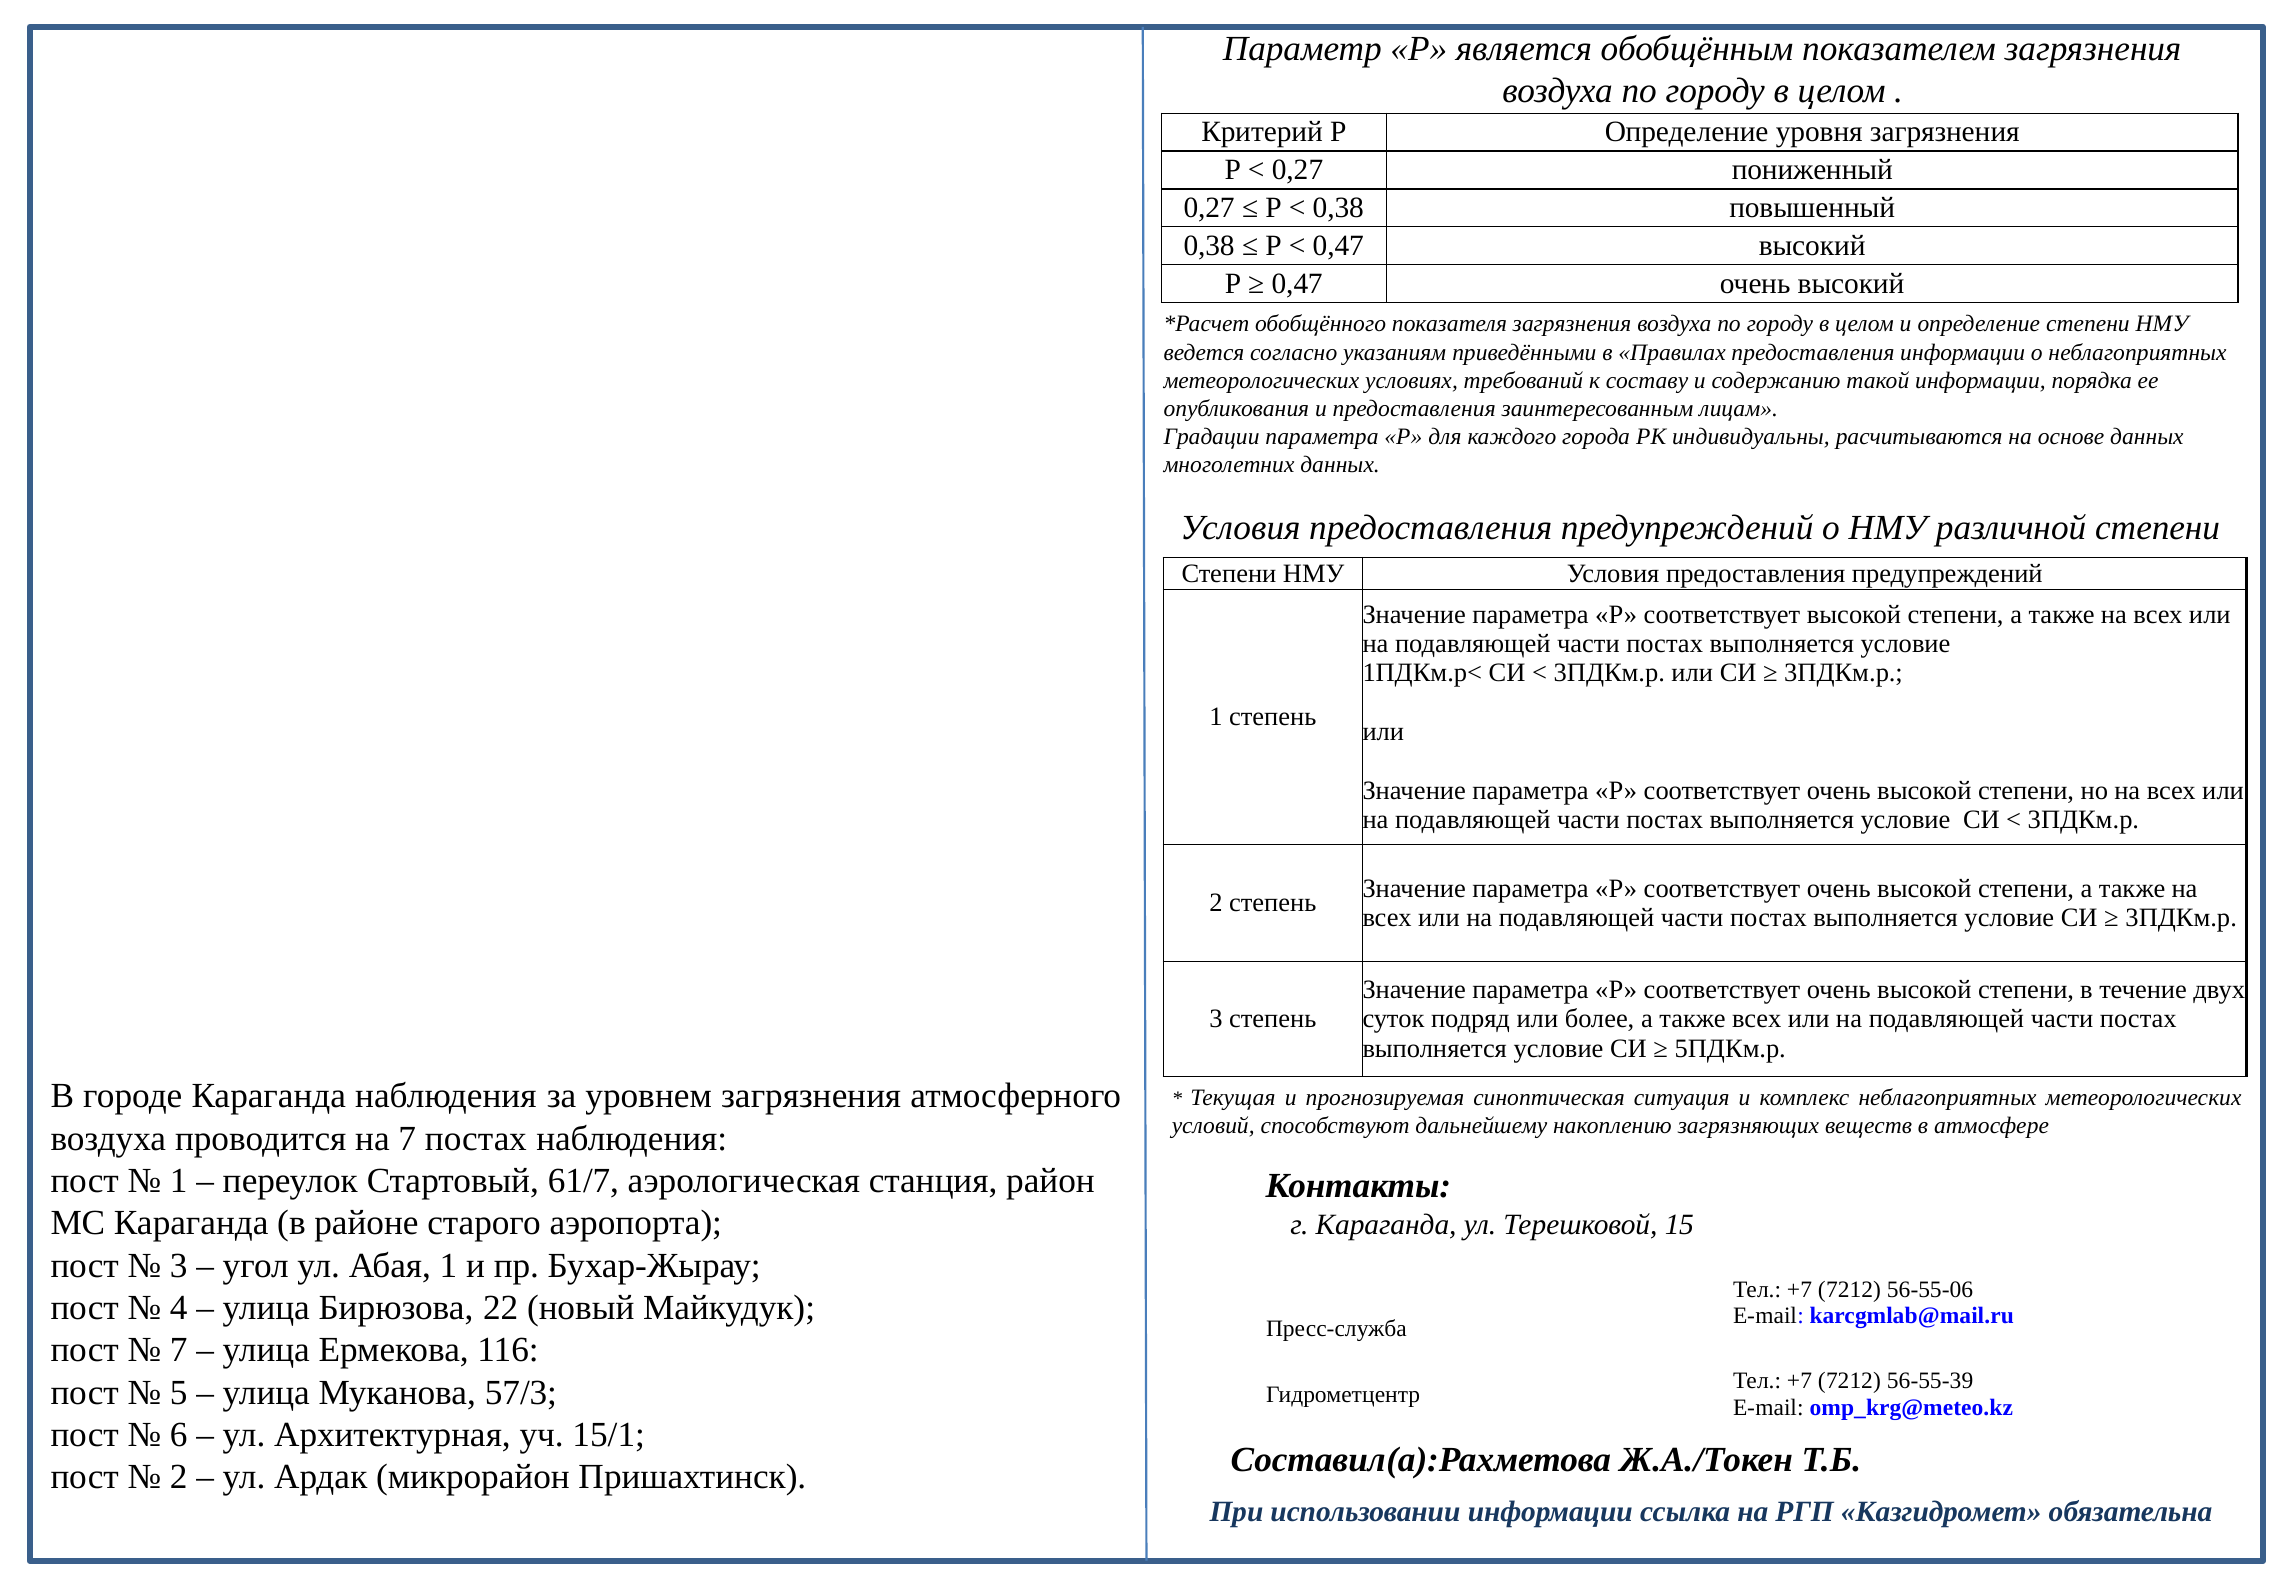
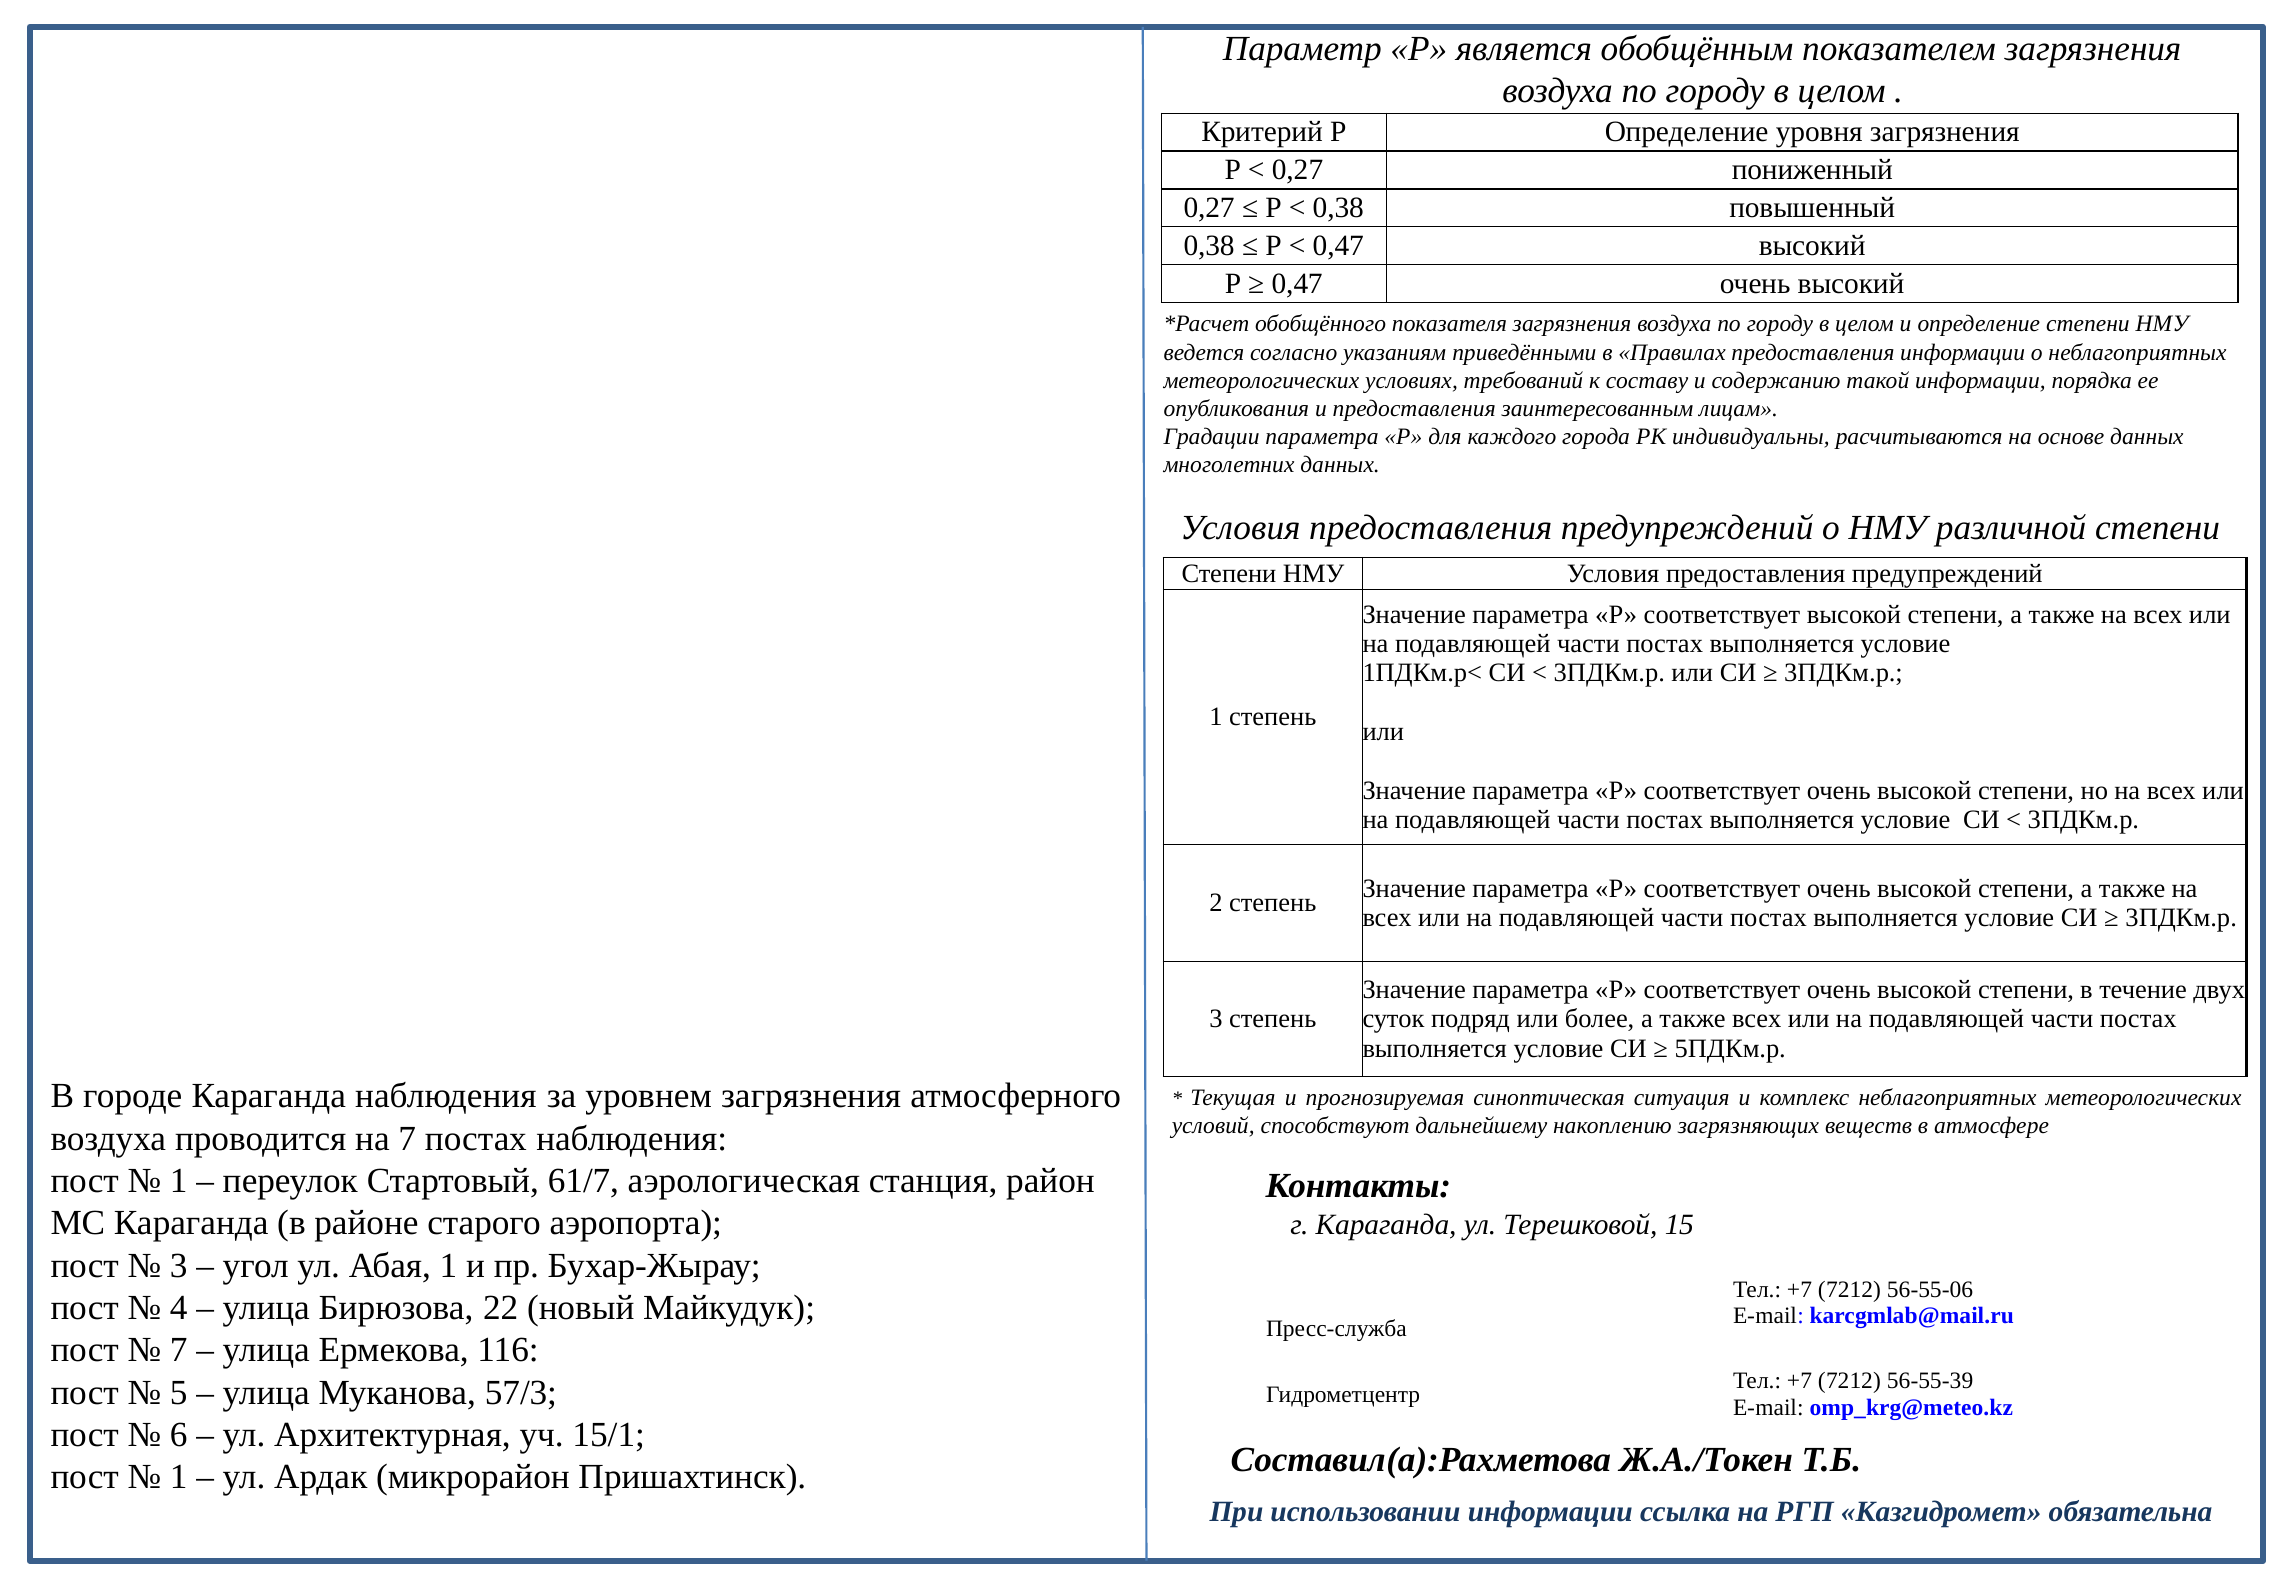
2: 2 -> 1 (179, 1477)
